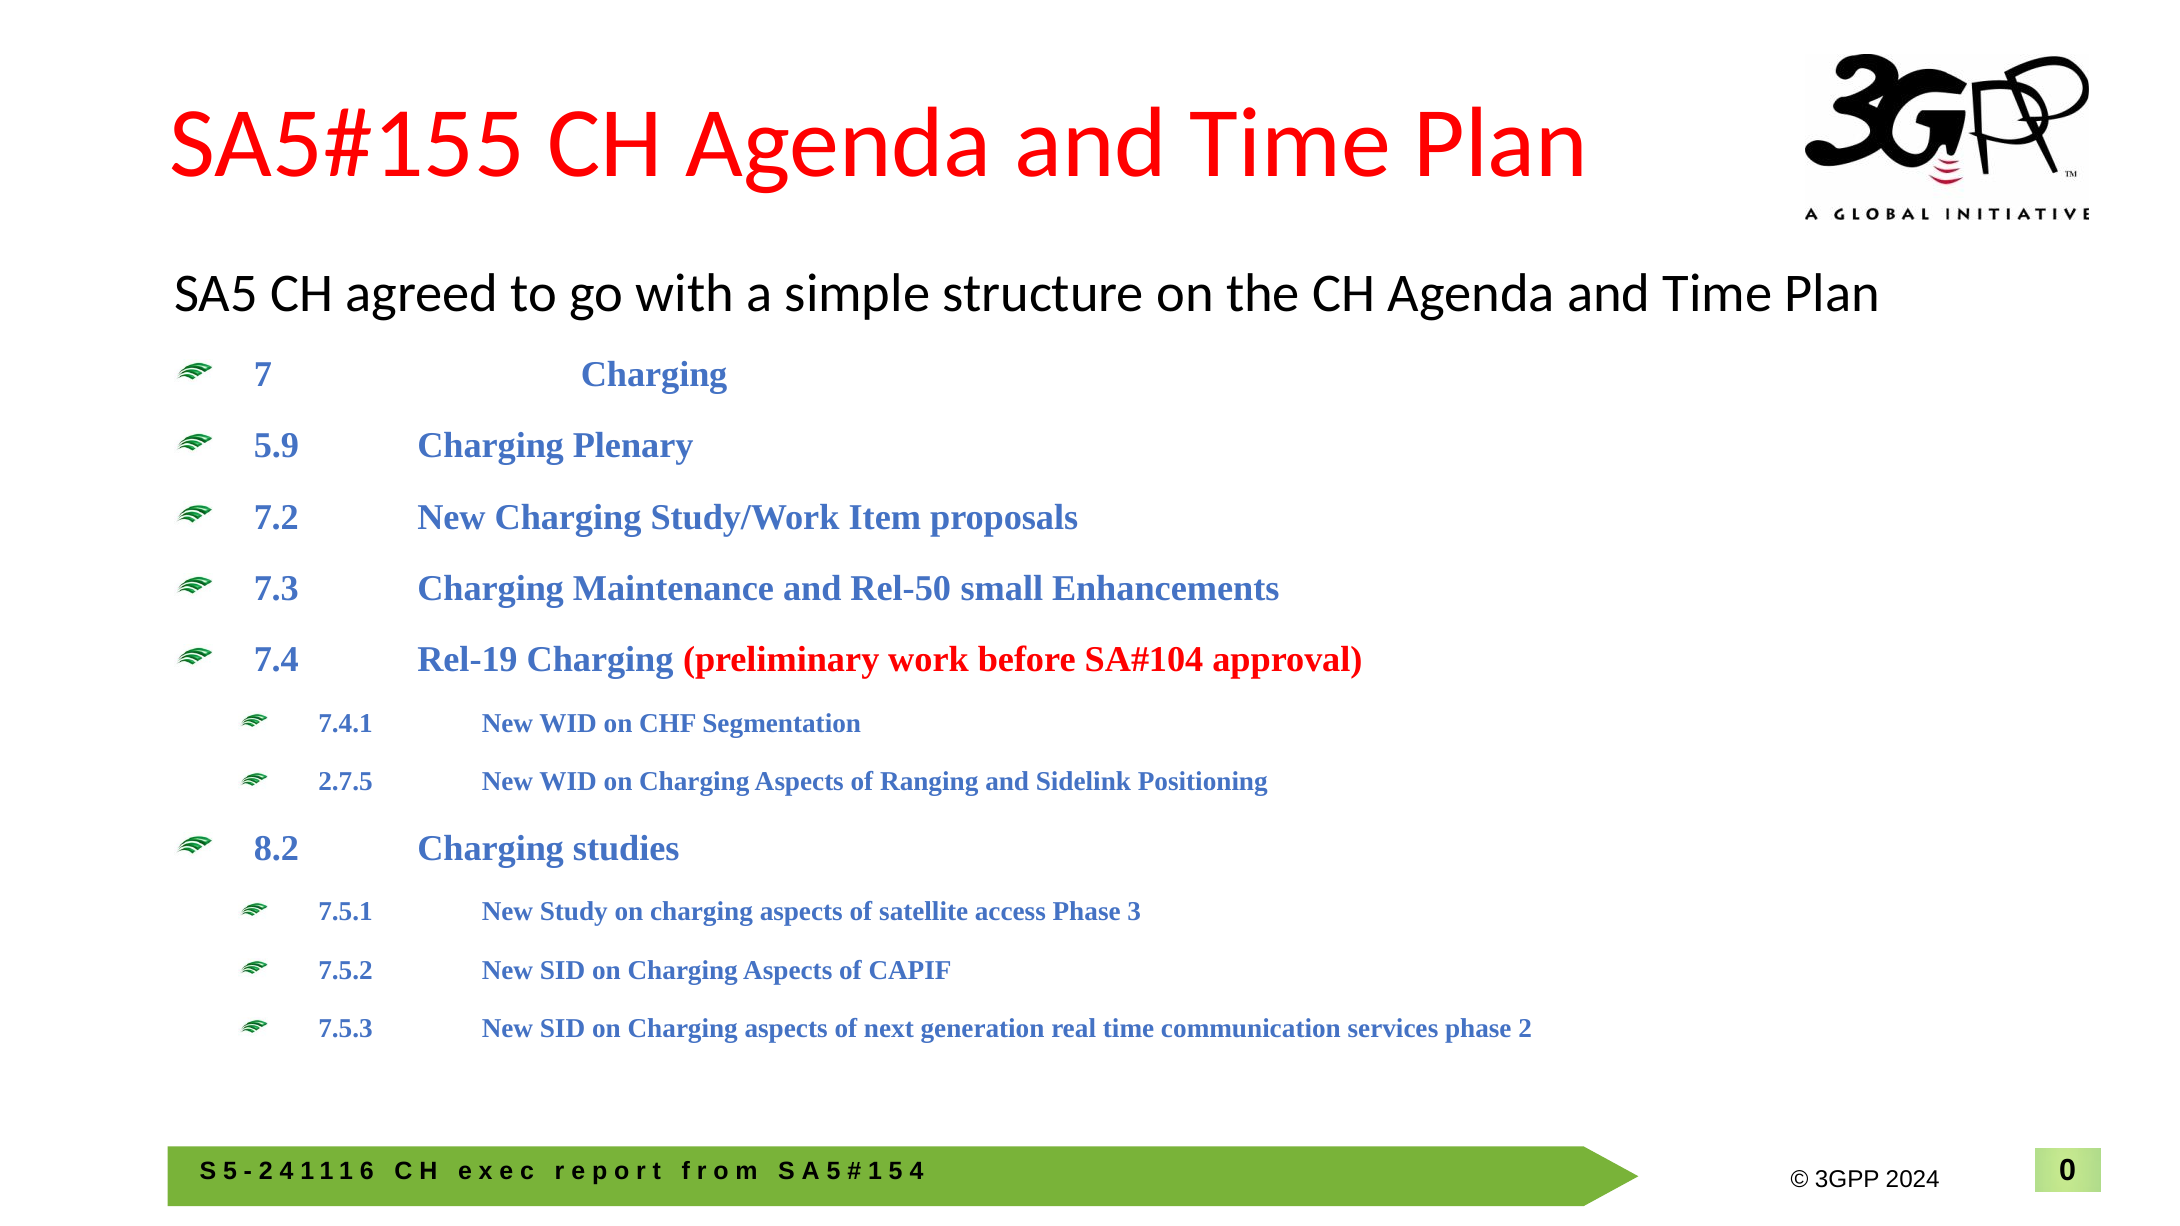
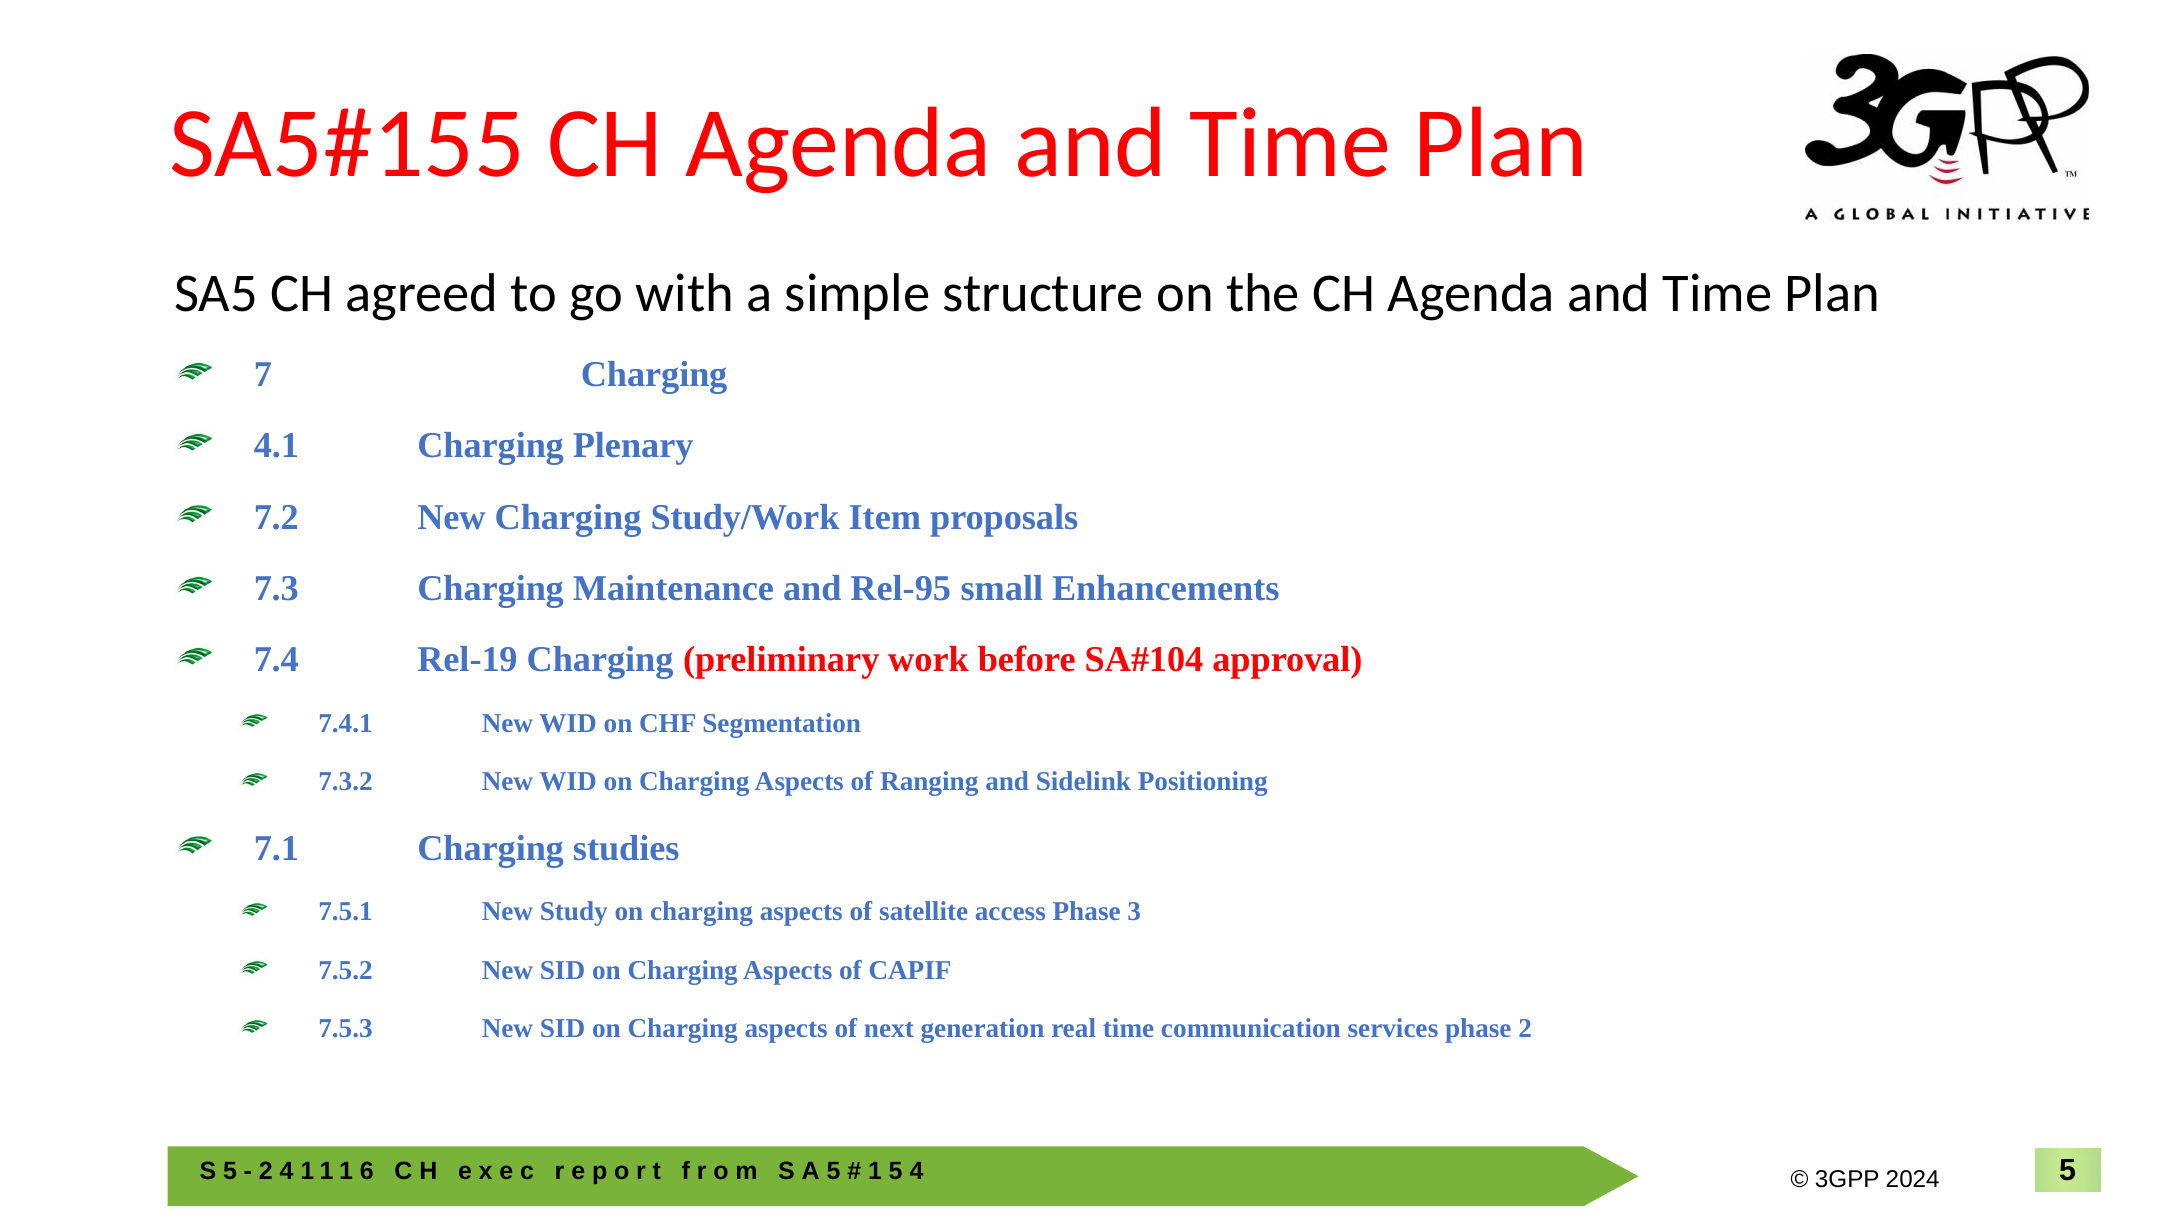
5.9: 5.9 -> 4.1 (276, 446)
Rel-50: Rel-50 -> Rel-95 (901, 588)
2.7.5: 2.7.5 -> 7.3.2 (346, 782)
8.2: 8.2 -> 7.1 (276, 848)
0: 0 -> 5 (2068, 1171)
